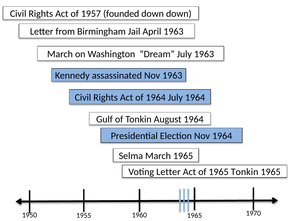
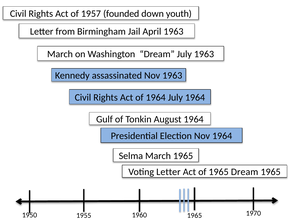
down down: down -> youth (179, 14)
1965 Tonkin: Tonkin -> Dream (245, 172)
